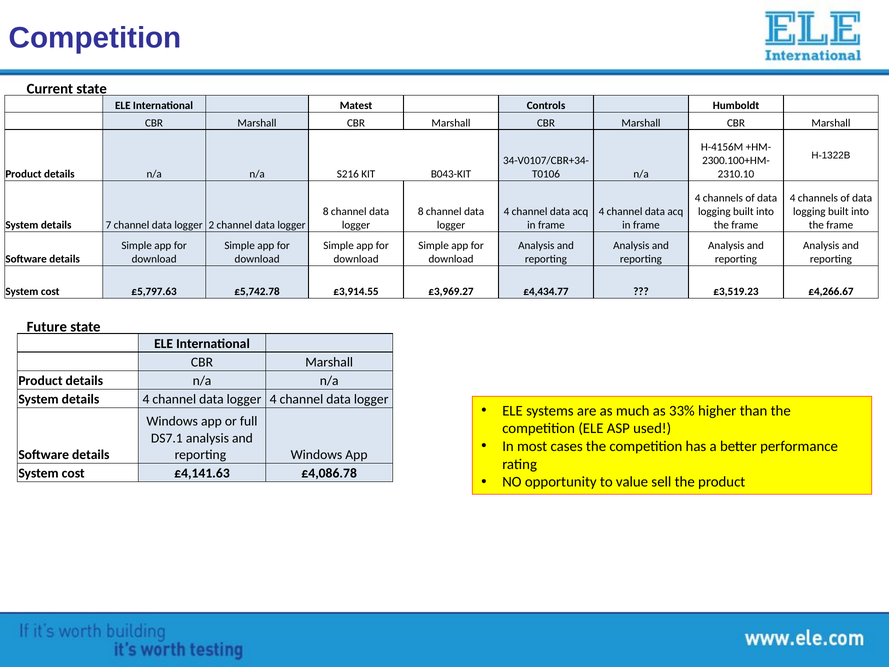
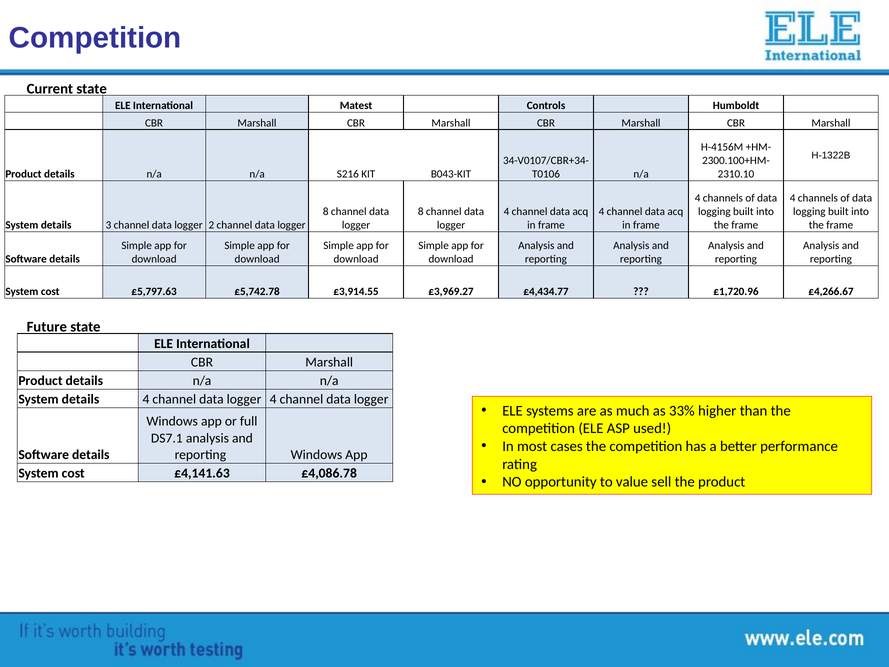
7: 7 -> 3 (108, 225)
£3,519.23: £3,519.23 -> £1,720.96 (736, 292)
